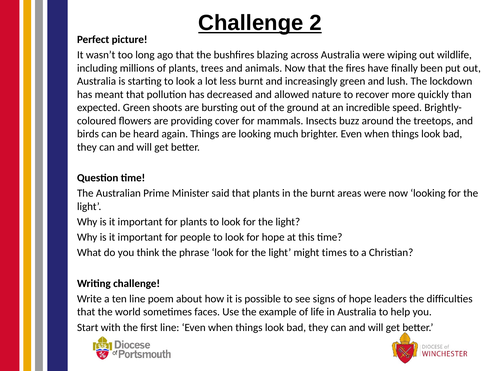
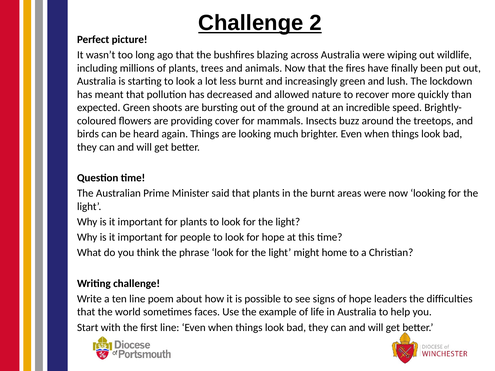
times: times -> home (334, 253)
